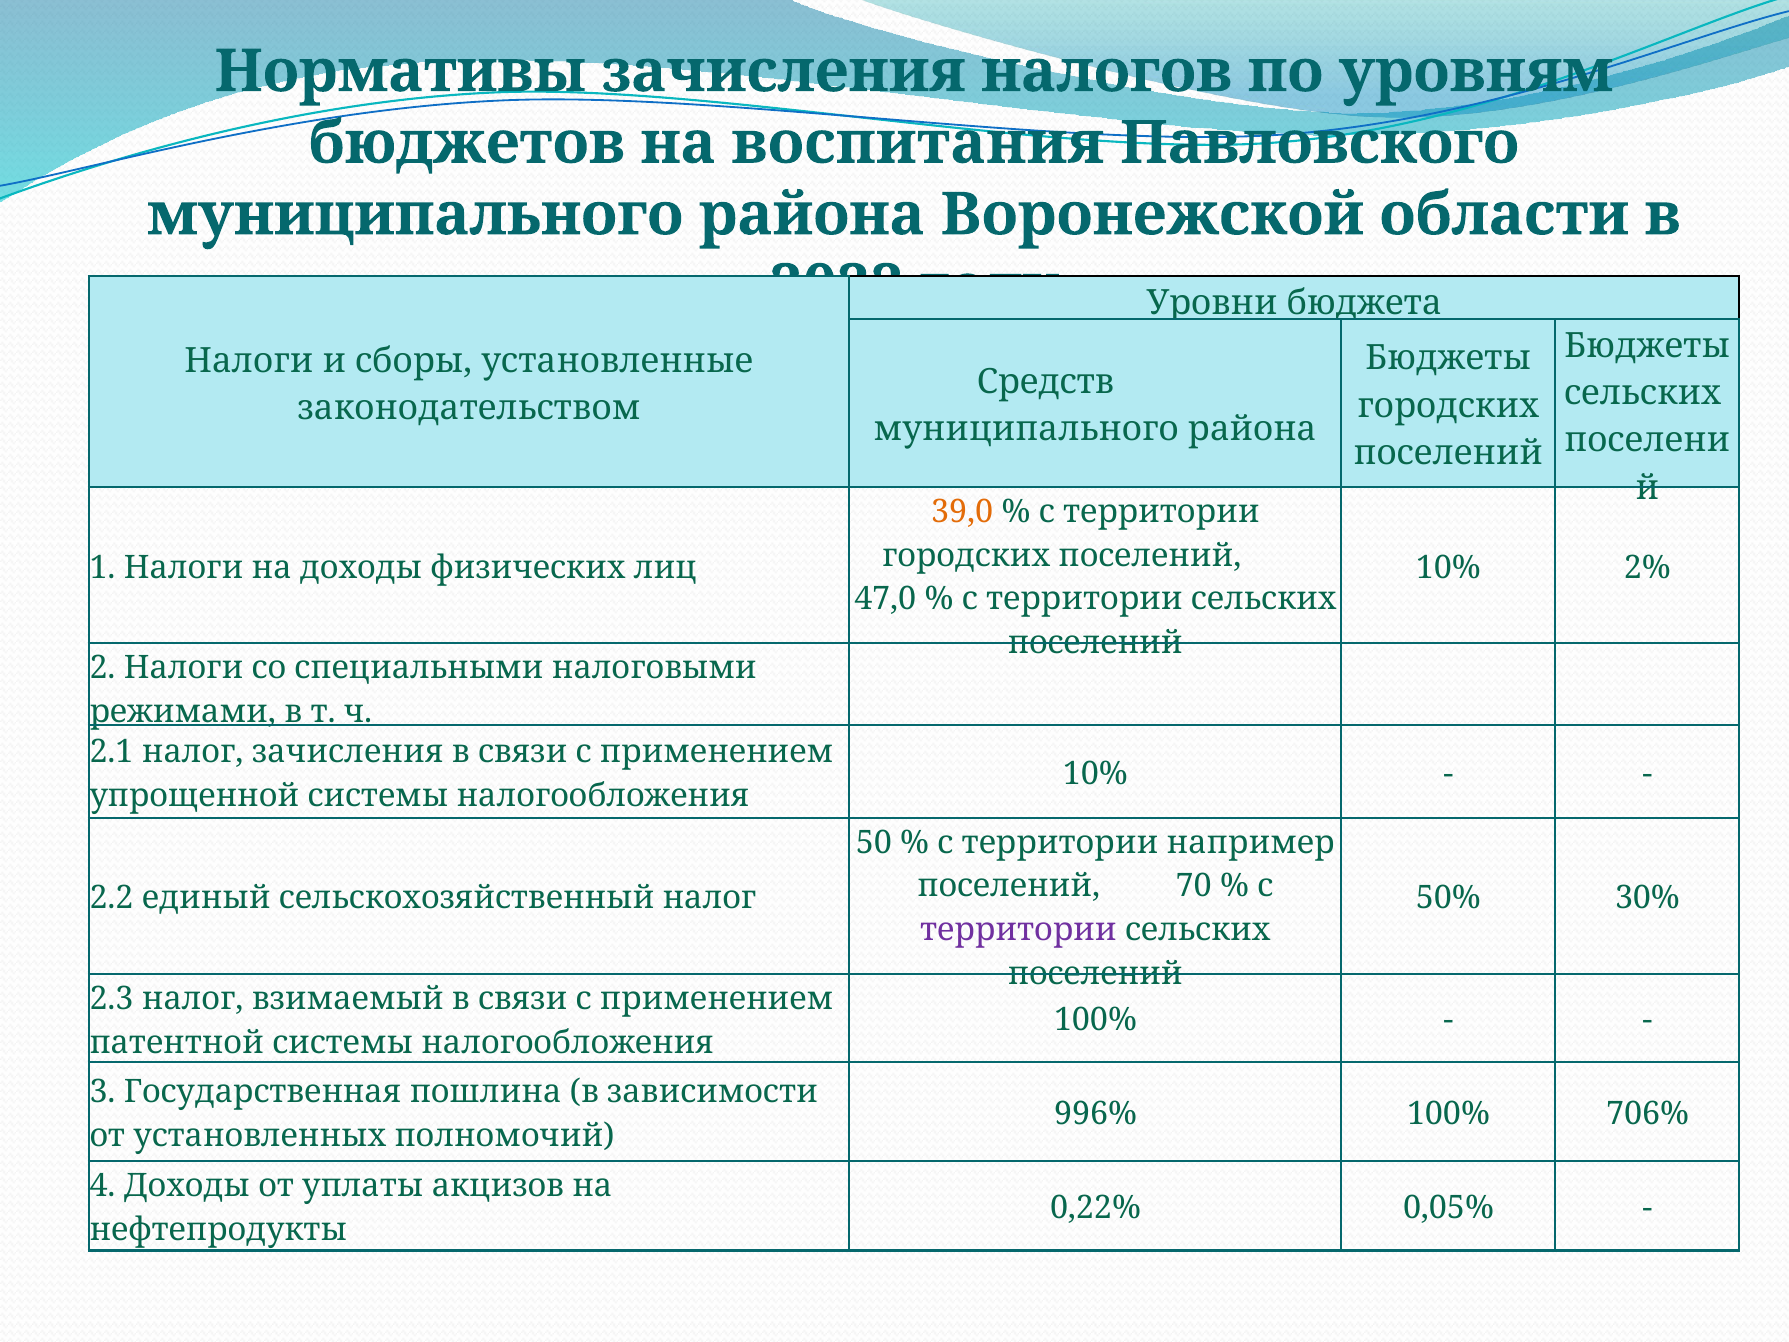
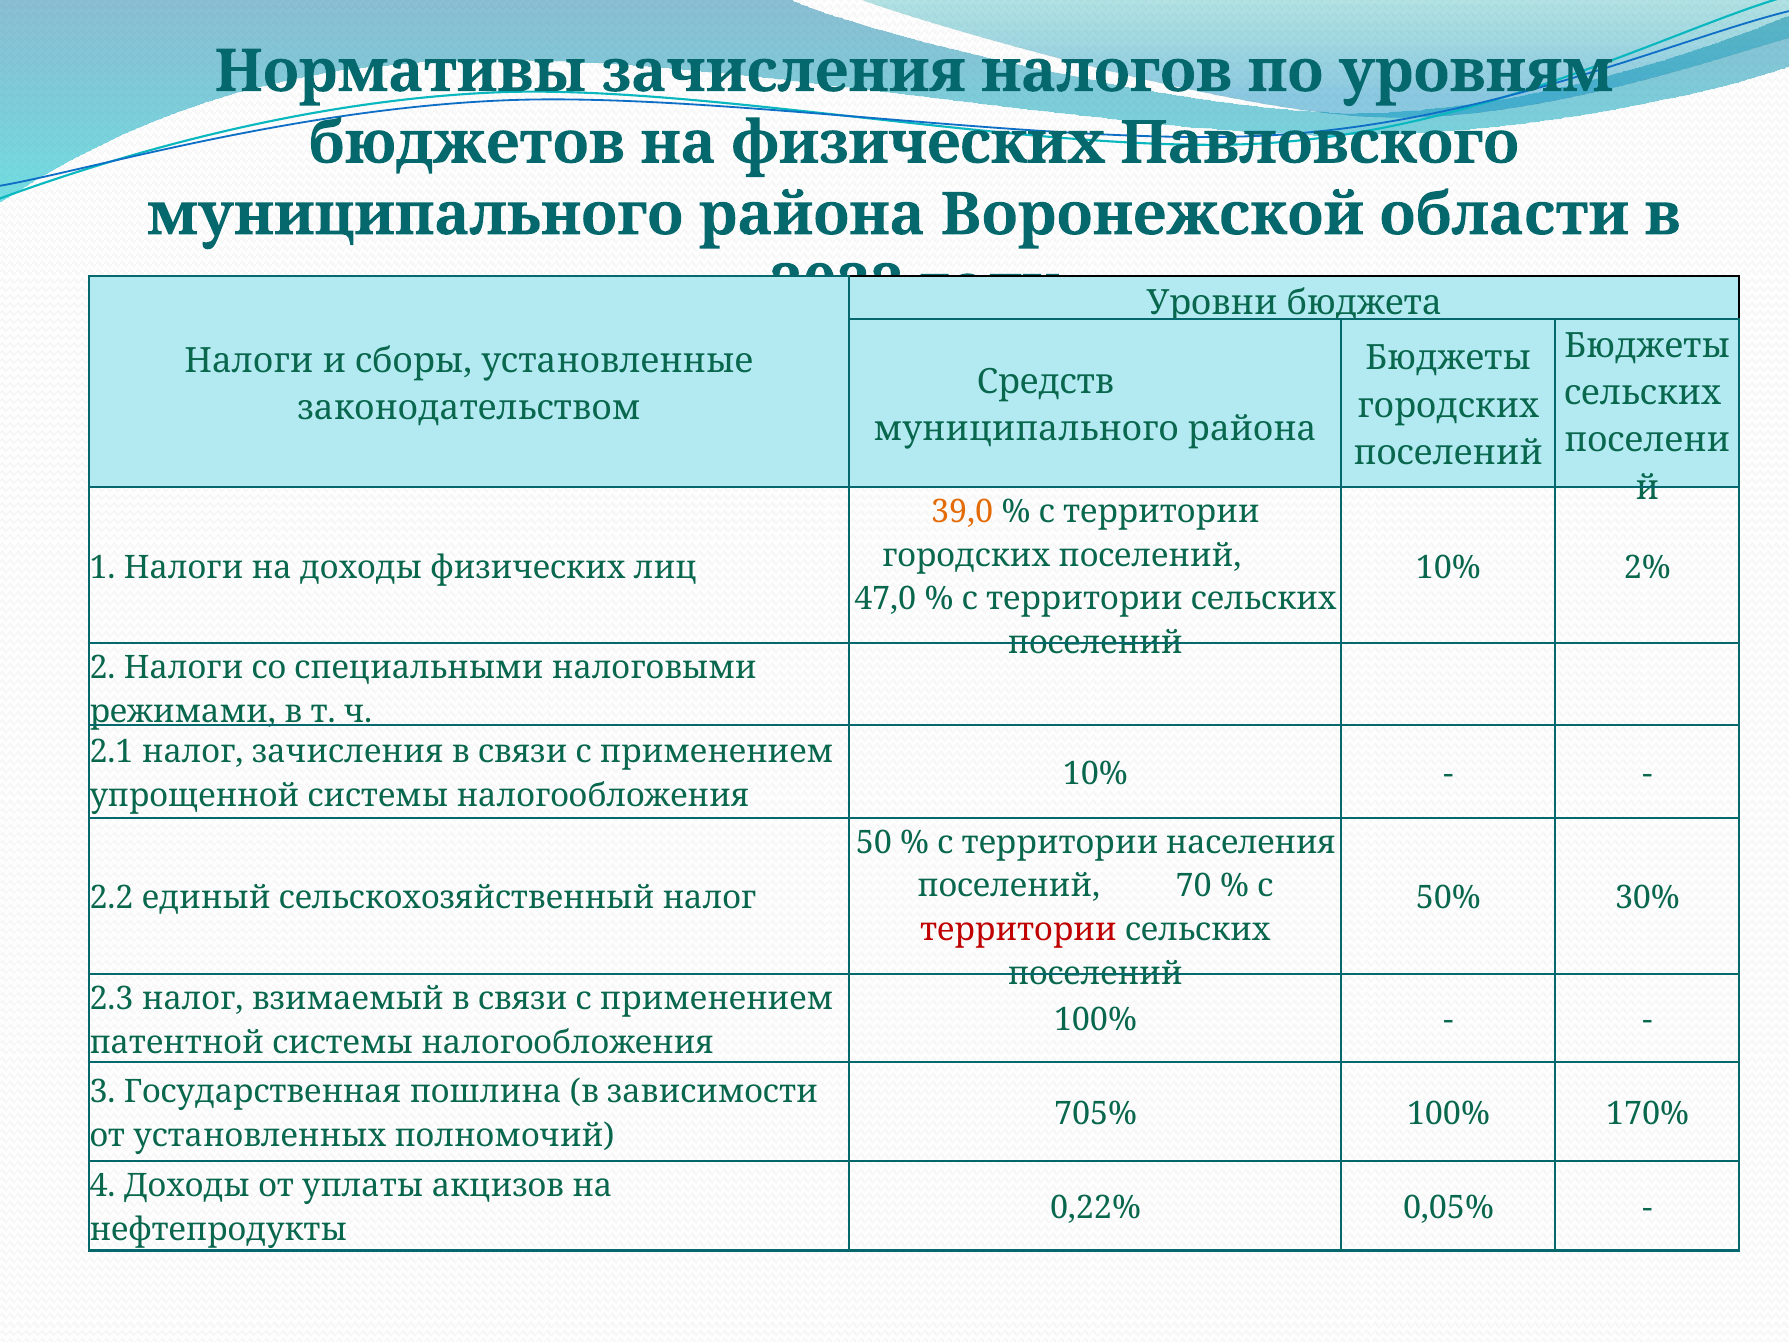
на воспитания: воспитания -> физических (918, 143)
например: например -> населения (1251, 842)
территории colour: purple -> red (1018, 930)
996%: 996% -> 705% (1096, 1113)
706%: 706% -> 170% (1648, 1113)
